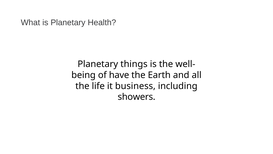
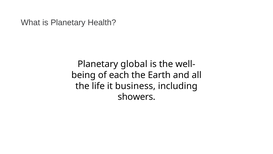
things: things -> global (134, 64)
have: have -> each (119, 75)
